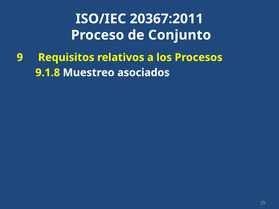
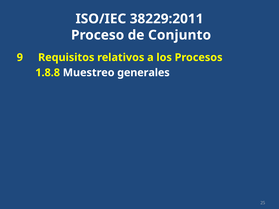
20367:2011: 20367:2011 -> 38229:2011 (167, 19)
9.1.8: 9.1.8 -> 1.8.8 (48, 73)
asociados: asociados -> generales (143, 73)
